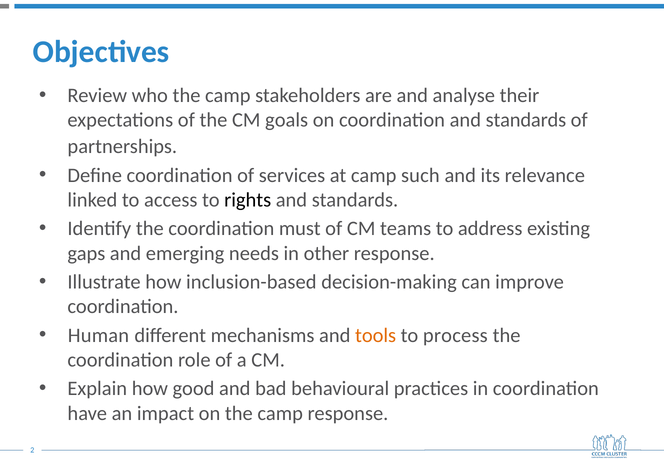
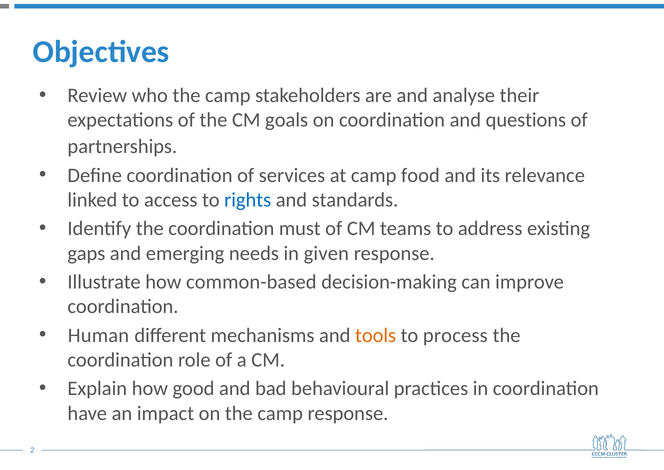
coordination and standards: standards -> questions (526, 120)
such: such -> food (420, 175)
rights colour: black -> blue (248, 200)
other: other -> given (326, 253)
inclusion-based: inclusion-based -> common-based (251, 282)
